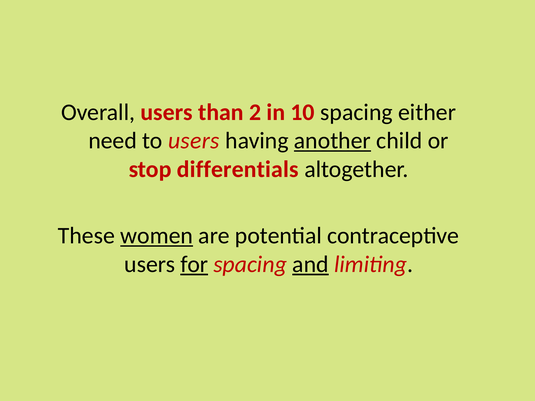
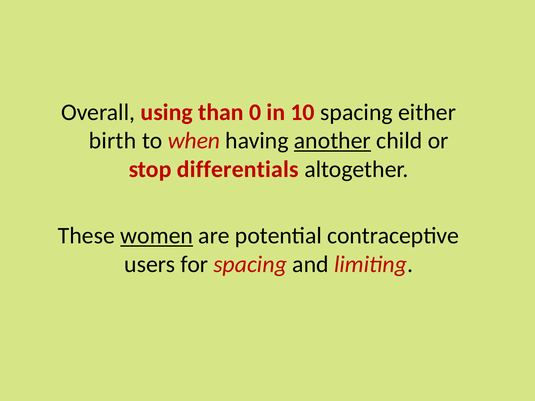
Overall users: users -> using (167, 112)
2: 2 -> 0 (255, 112)
need: need -> birth (112, 141)
to users: users -> when (194, 141)
for underline: present -> none (194, 264)
and underline: present -> none (311, 264)
